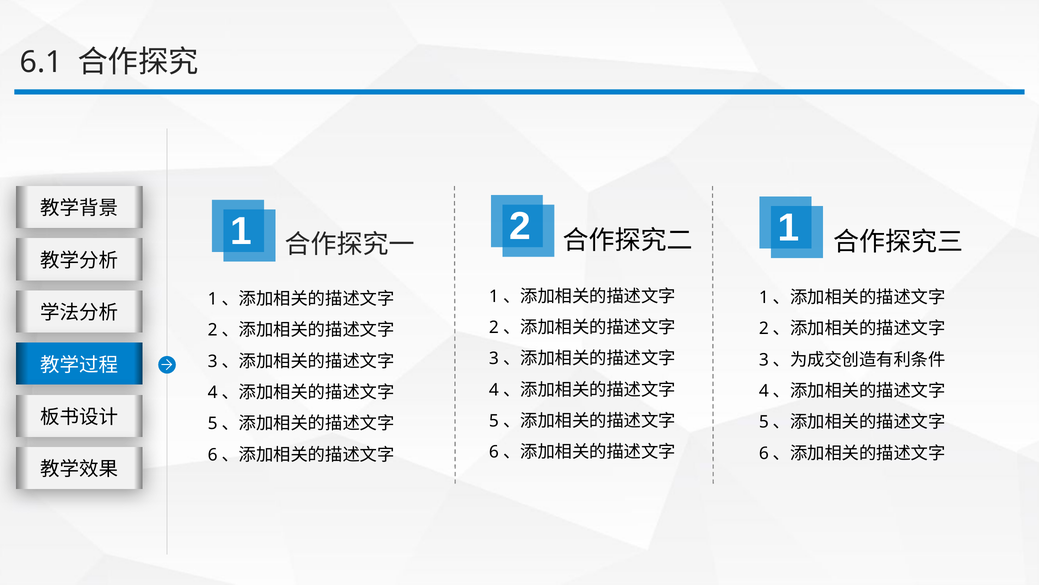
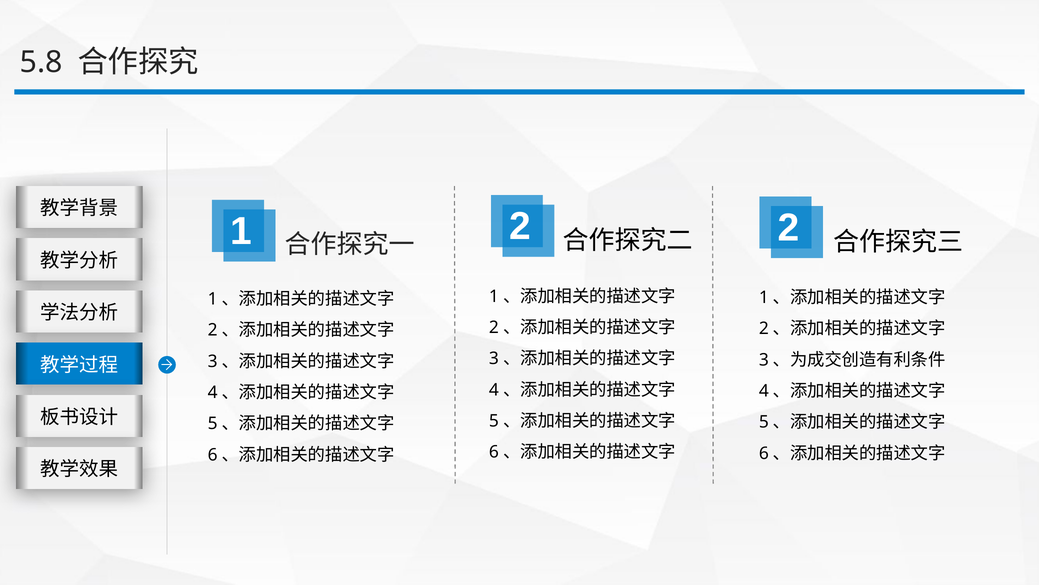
6.1: 6.1 -> 5.8 (41, 62)
2 1: 1 -> 2 (789, 228)
